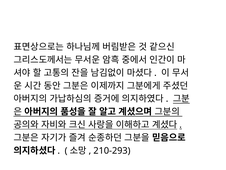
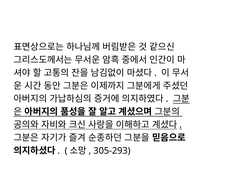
210-293: 210-293 -> 305-293 (112, 150)
